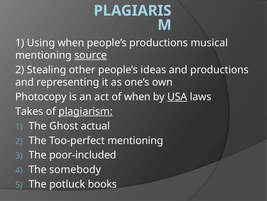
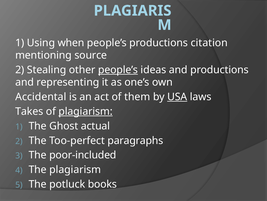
musical: musical -> citation (209, 43)
source underline: present -> none (91, 55)
people’s underline: none -> present (118, 70)
Photocopy: Photocopy -> Accidental (41, 97)
of when: when -> them (137, 97)
Too-perfect mentioning: mentioning -> paragraphs (135, 140)
The somebody: somebody -> plagiarism (75, 169)
